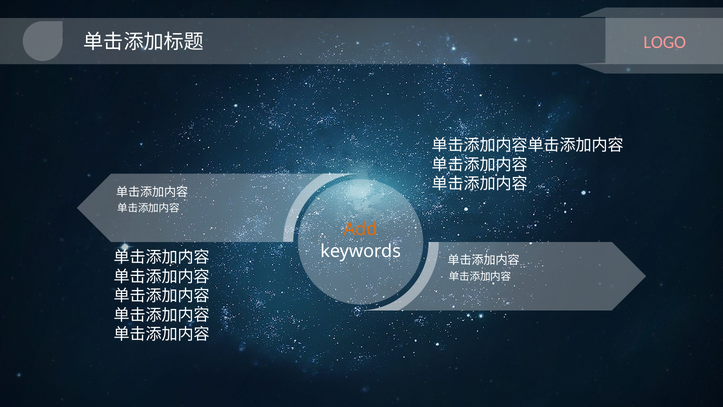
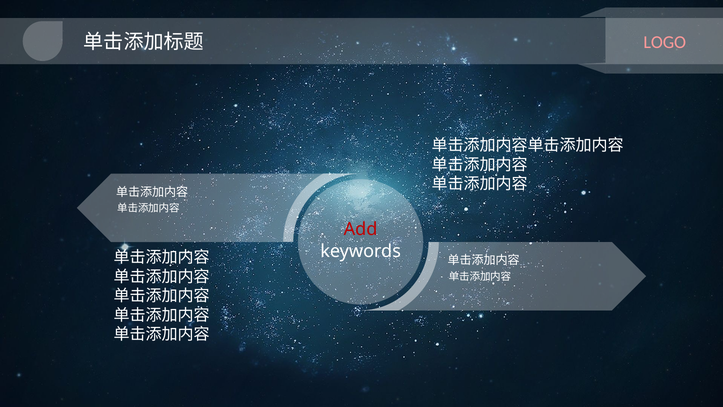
Add colour: orange -> red (361, 229)
